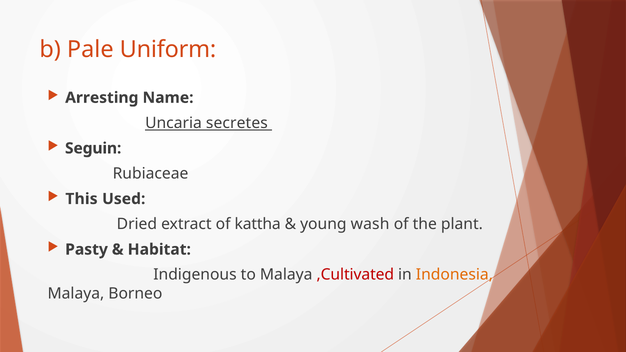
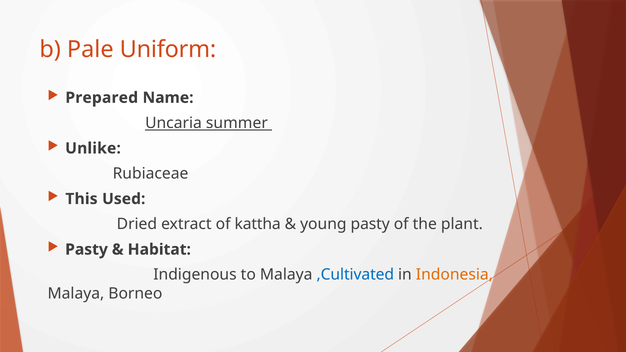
Arresting: Arresting -> Prepared (102, 98)
secretes: secretes -> summer (237, 123)
Seguin: Seguin -> Unlike (93, 148)
young wash: wash -> pasty (370, 224)
,Cultivated colour: red -> blue (355, 275)
